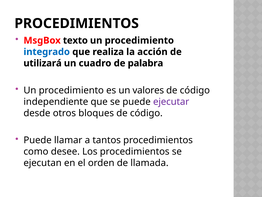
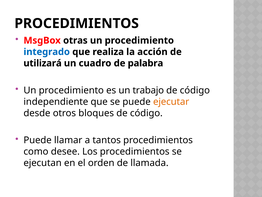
texto: texto -> otras (75, 40)
valores: valores -> trabajo (148, 90)
ejecutar colour: purple -> orange (171, 101)
